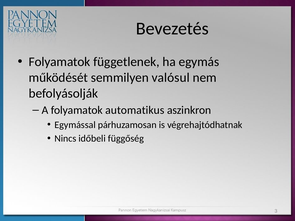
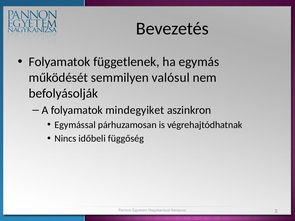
automatikus: automatikus -> mindegyiket (135, 110)
